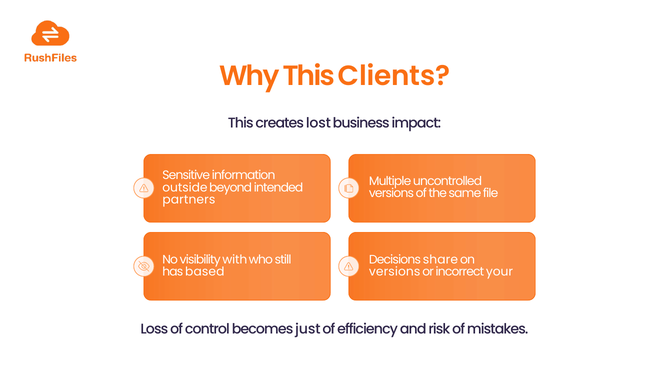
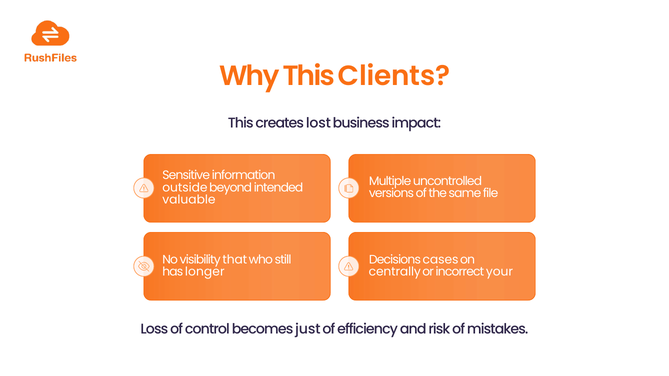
partners: partners -> valuable (189, 200)
with: with -> that (235, 260)
share: share -> cases (441, 260)
based: based -> longer (205, 272)
versions: versions -> centrally (395, 272)
